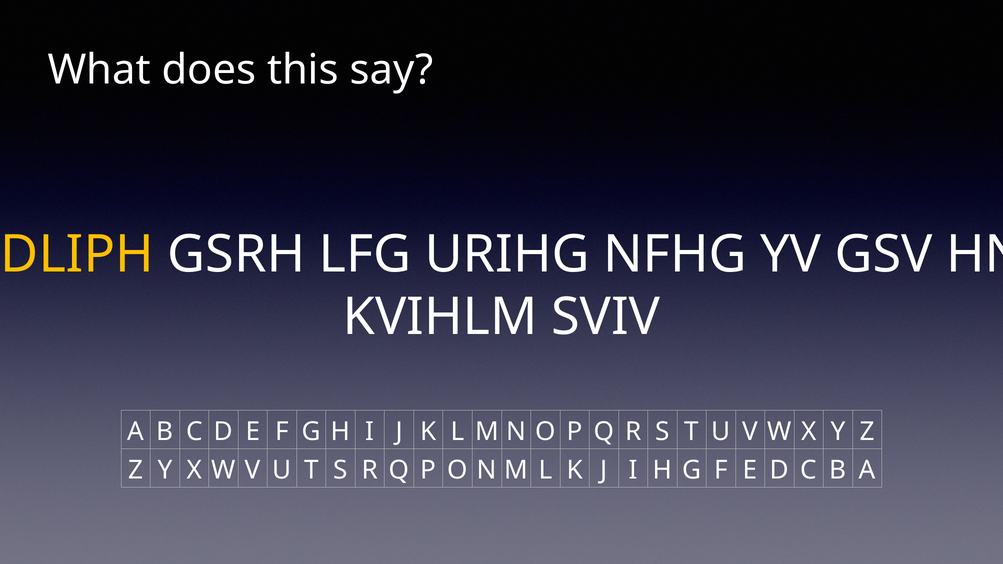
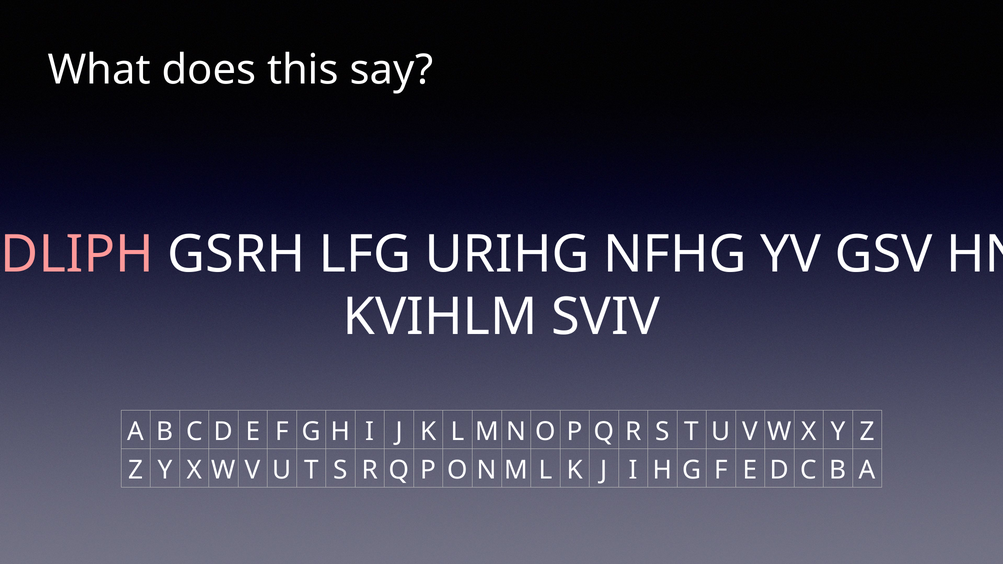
DLIPH colour: yellow -> pink (77, 254)
